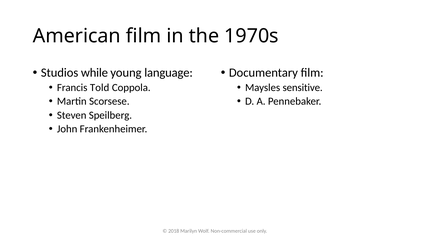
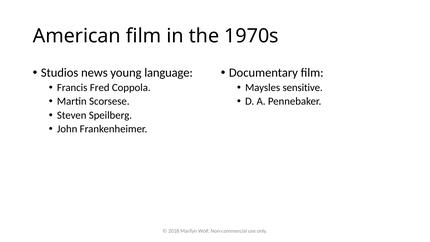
while: while -> news (94, 73)
Told: Told -> Fred (100, 88)
